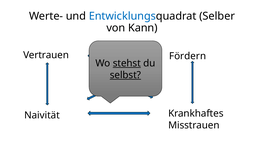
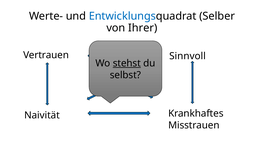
Kann: Kann -> Ihrer (143, 28)
Fördern: Fördern -> Sinnvoll (188, 56)
selbst underline: present -> none (125, 75)
